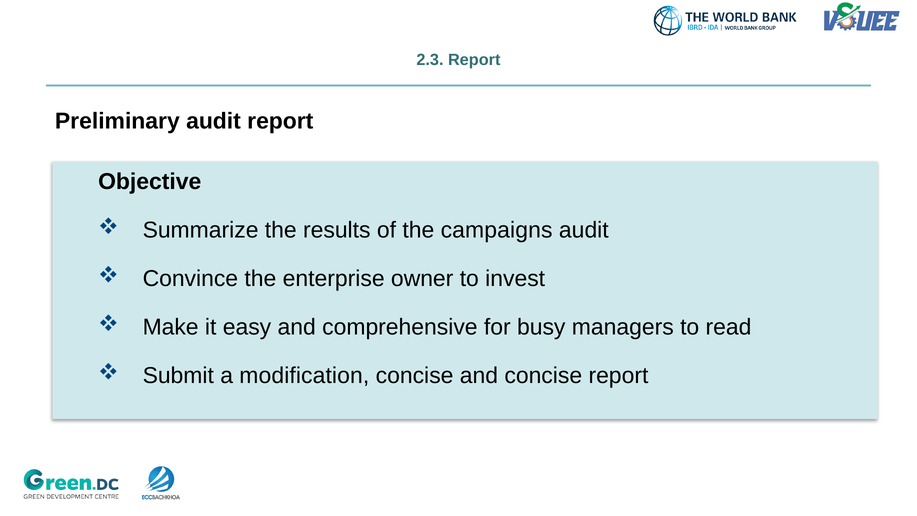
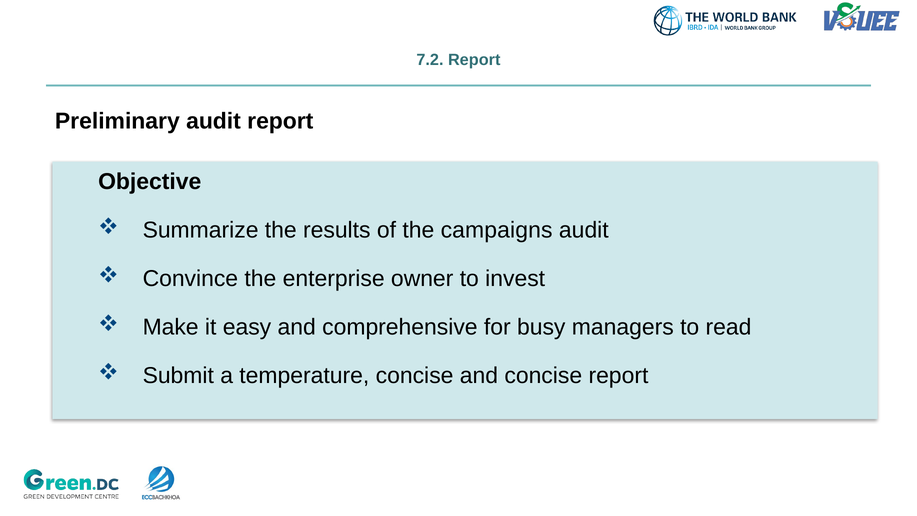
2.3: 2.3 -> 7.2 (430, 60)
modification: modification -> temperature (304, 376)
